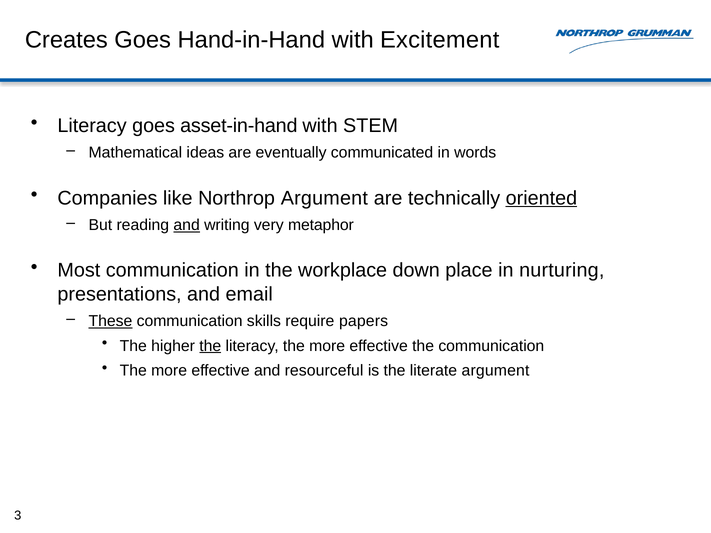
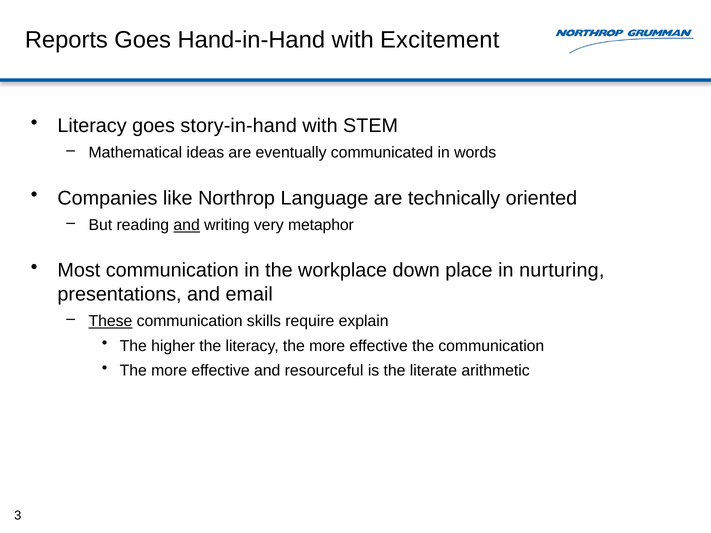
Creates: Creates -> Reports (66, 40)
asset-in-hand: asset-in-hand -> story-in-hand (239, 126)
Northrop Argument: Argument -> Language (324, 198)
oriented underline: present -> none (541, 198)
papers: papers -> explain (364, 321)
the underline: present -> none (210, 346)
literate argument: argument -> arithmetic (496, 371)
